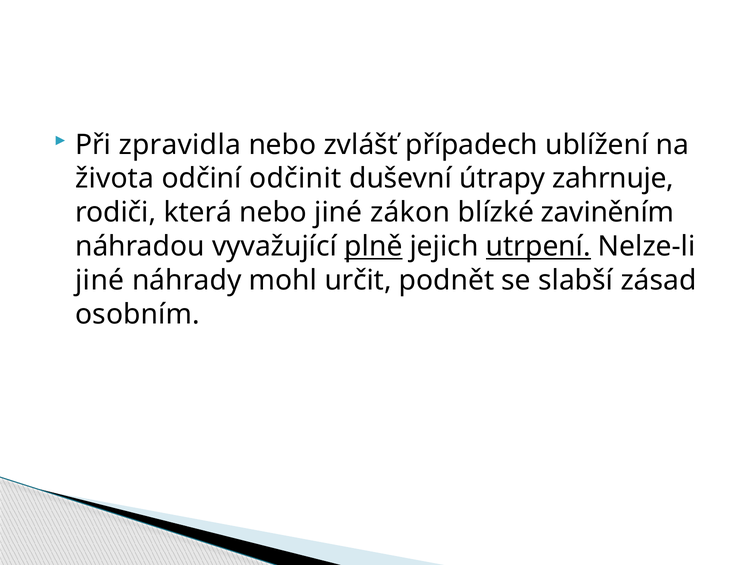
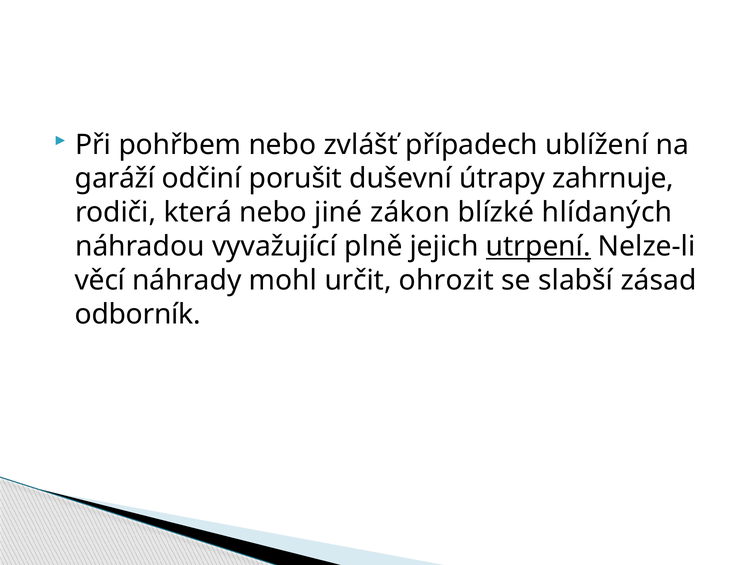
zpravidla: zpravidla -> pohřbem (180, 145)
života: života -> garáží (115, 179)
odčinit: odčinit -> porušit (296, 179)
zaviněním: zaviněním -> hlídaných (607, 212)
plně underline: present -> none (373, 246)
jiné: jiné -> věcí (100, 280)
podnět: podnět -> ohrozit (446, 280)
osobním: osobním -> odborník (138, 314)
